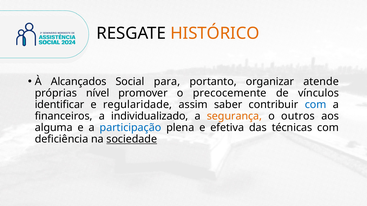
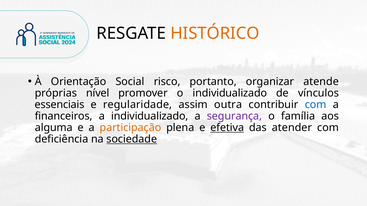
Alcançados: Alcançados -> Orientação (79, 82)
para: para -> risco (167, 82)
o precocemente: precocemente -> individualizado (230, 93)
identificar: identificar -> essenciais (60, 105)
saber: saber -> outra (228, 105)
segurança colour: orange -> purple (234, 116)
outros: outros -> família (298, 116)
participação colour: blue -> orange (131, 128)
efetiva underline: none -> present (227, 128)
técnicas: técnicas -> atender (292, 128)
